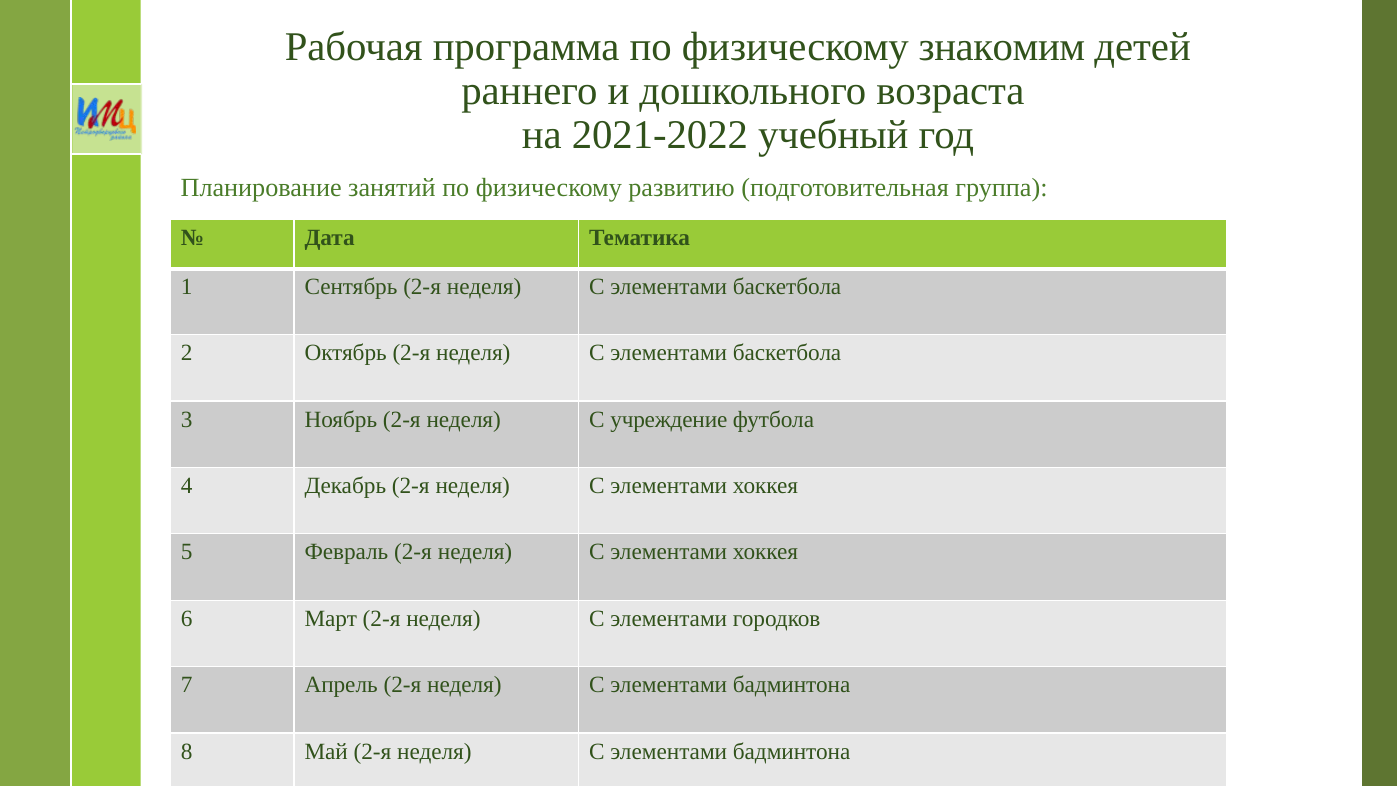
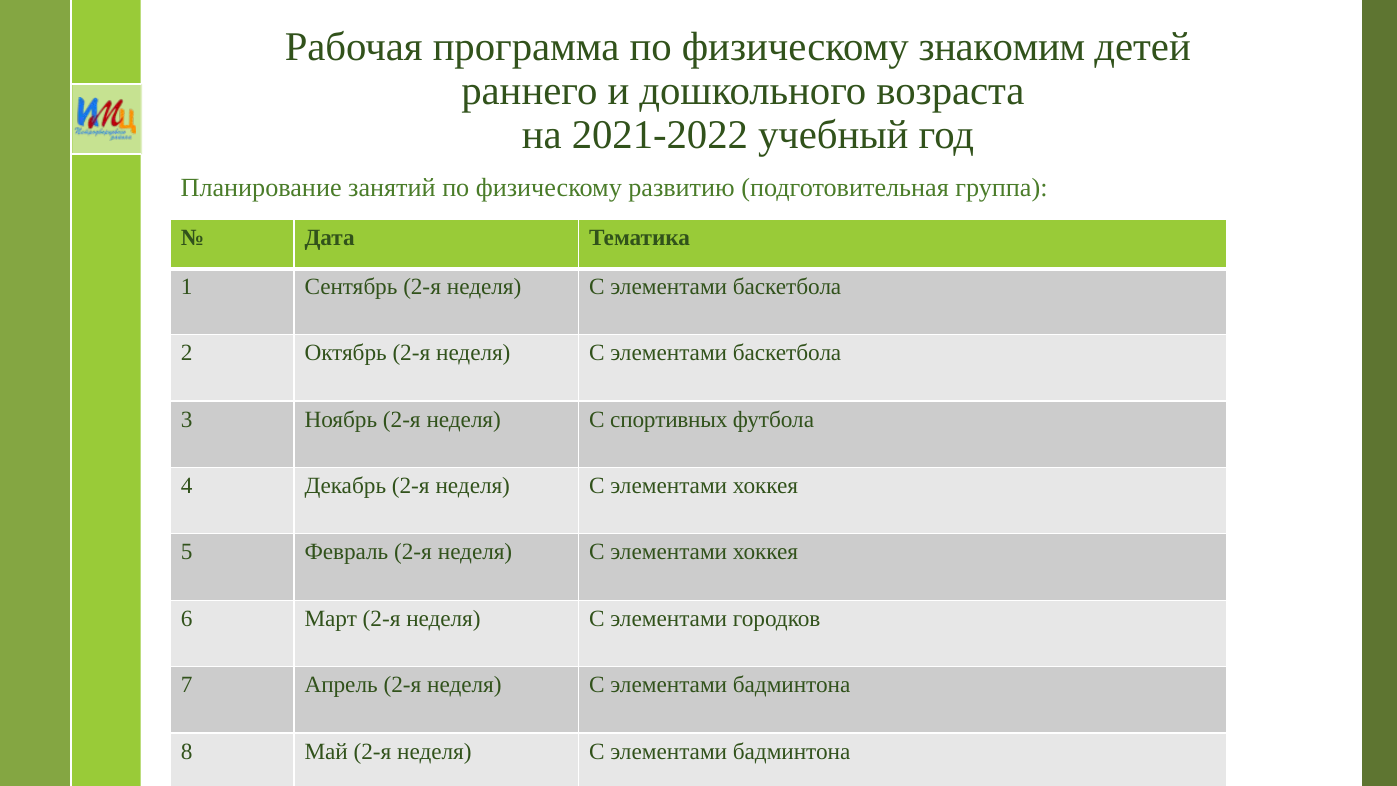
учреждение: учреждение -> спортивных (669, 419)
